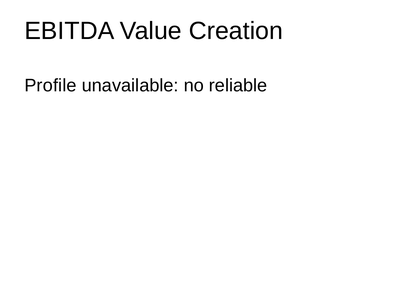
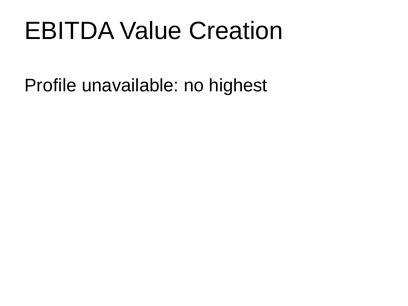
reliable: reliable -> highest (238, 86)
